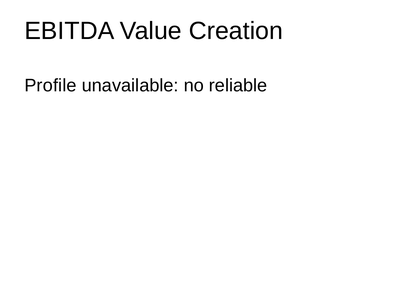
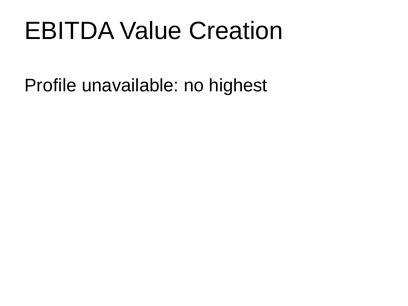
reliable: reliable -> highest (238, 86)
